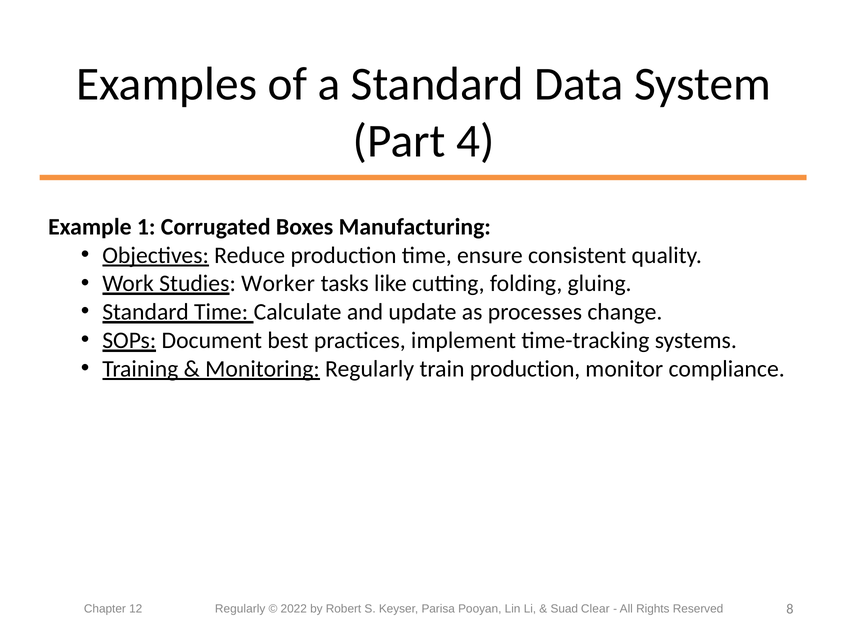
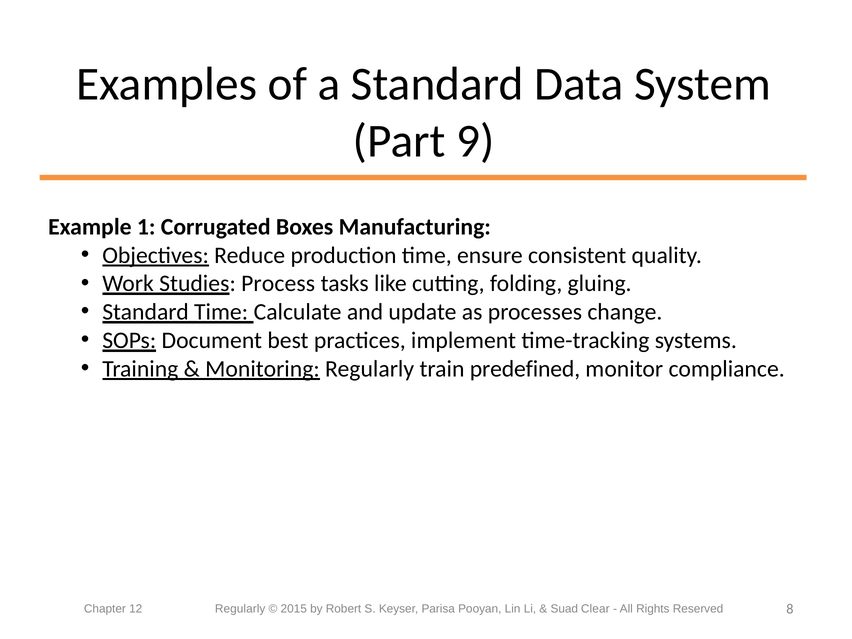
4: 4 -> 9 (475, 141)
Worker: Worker -> Process (278, 284)
train production: production -> predefined (525, 369)
2022: 2022 -> 2015 (294, 609)
